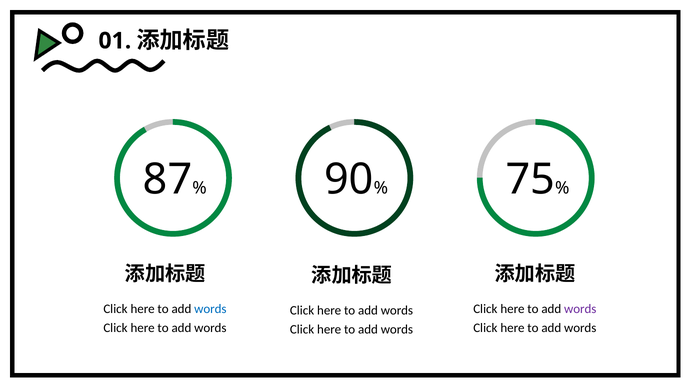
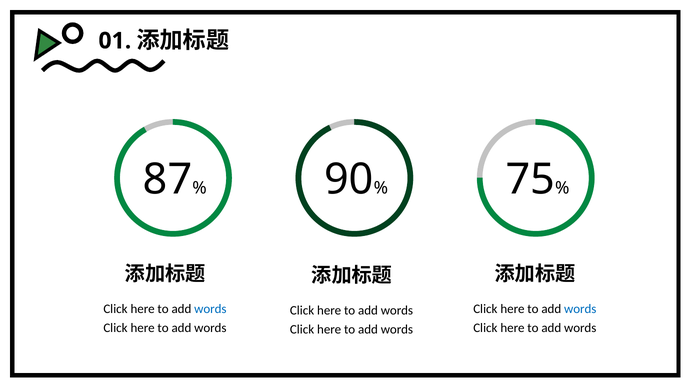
words colour: purple -> blue (580, 309)
